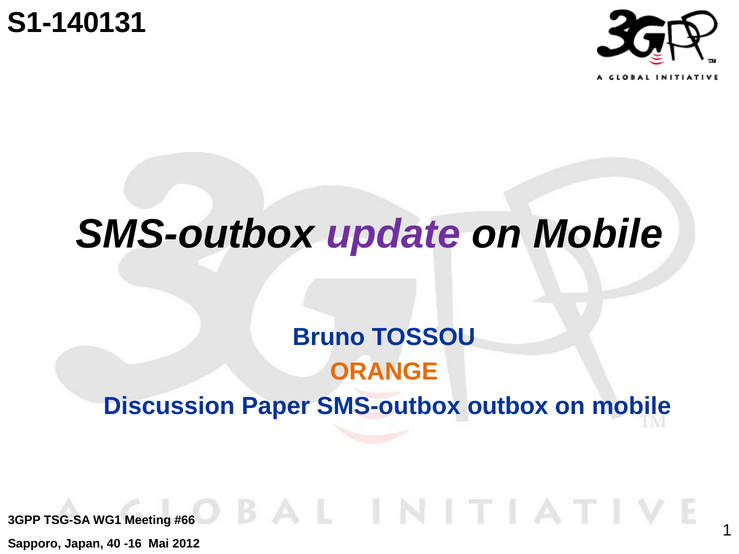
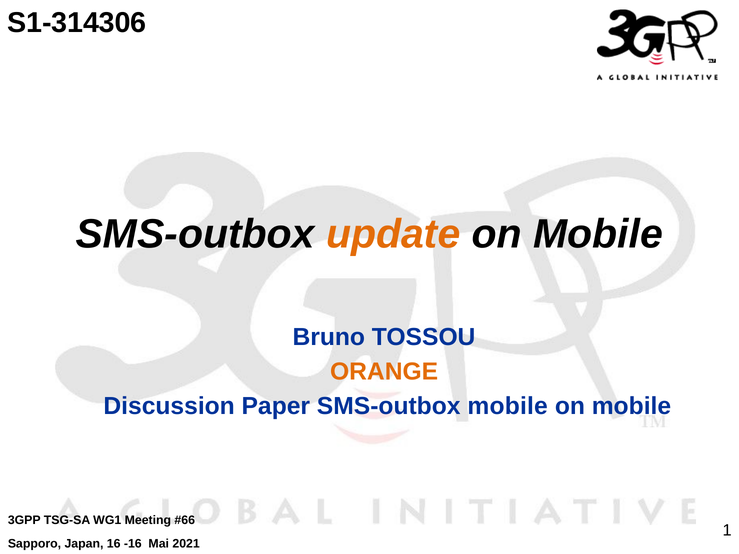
S1-140131: S1-140131 -> S1-314306 (77, 23)
update colour: purple -> orange (393, 234)
SMS-outbox outbox: outbox -> mobile (508, 406)
40: 40 -> 16 (114, 544)
2012: 2012 -> 2021 (186, 544)
